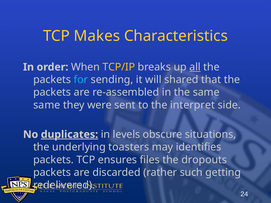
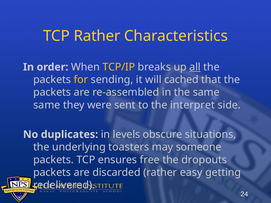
TCP Makes: Makes -> Rather (97, 36)
for colour: light blue -> yellow (81, 80)
shared: shared -> cached (181, 80)
duplicates underline: present -> none (69, 135)
identifies: identifies -> someone (199, 147)
files: files -> free (150, 160)
such: such -> easy (191, 173)
